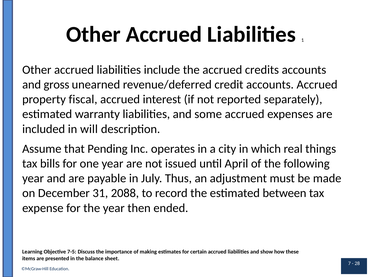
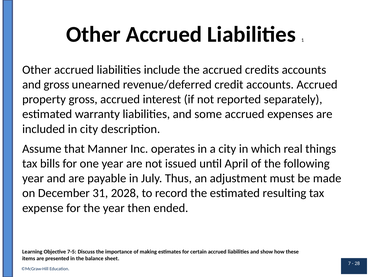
property fiscal: fiscal -> gross (83, 100)
in will: will -> city (89, 129)
Pending: Pending -> Manner (107, 149)
2088: 2088 -> 2028 (125, 194)
between: between -> resulting (284, 194)
